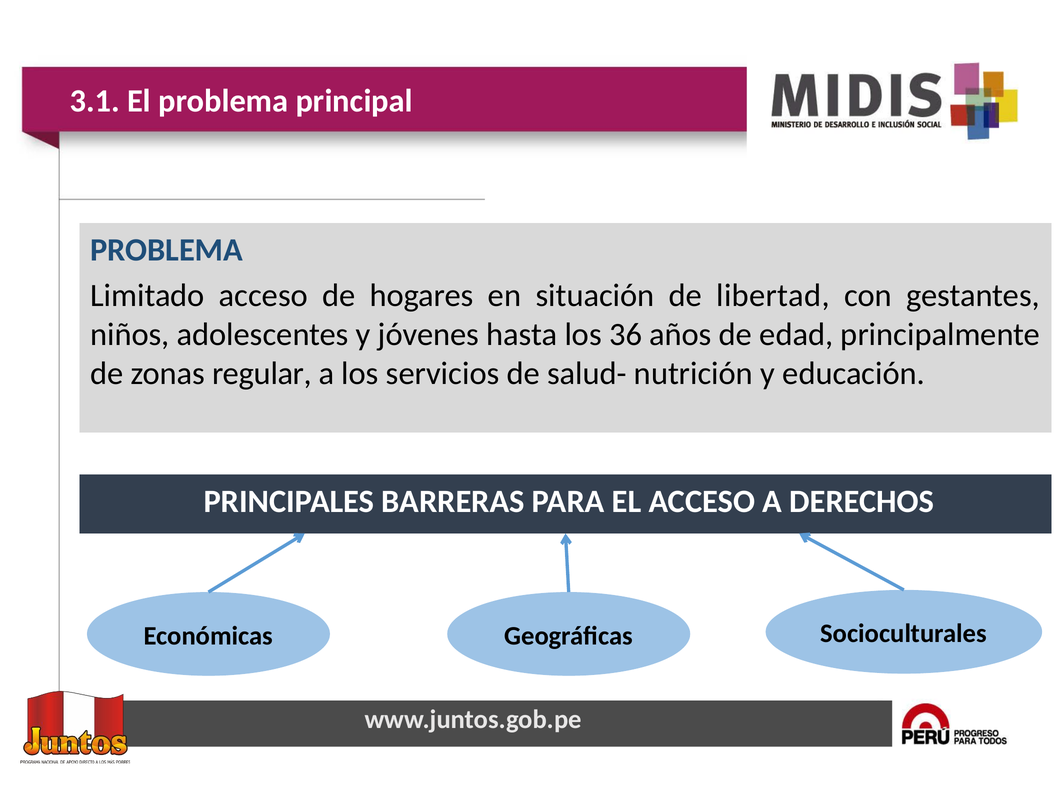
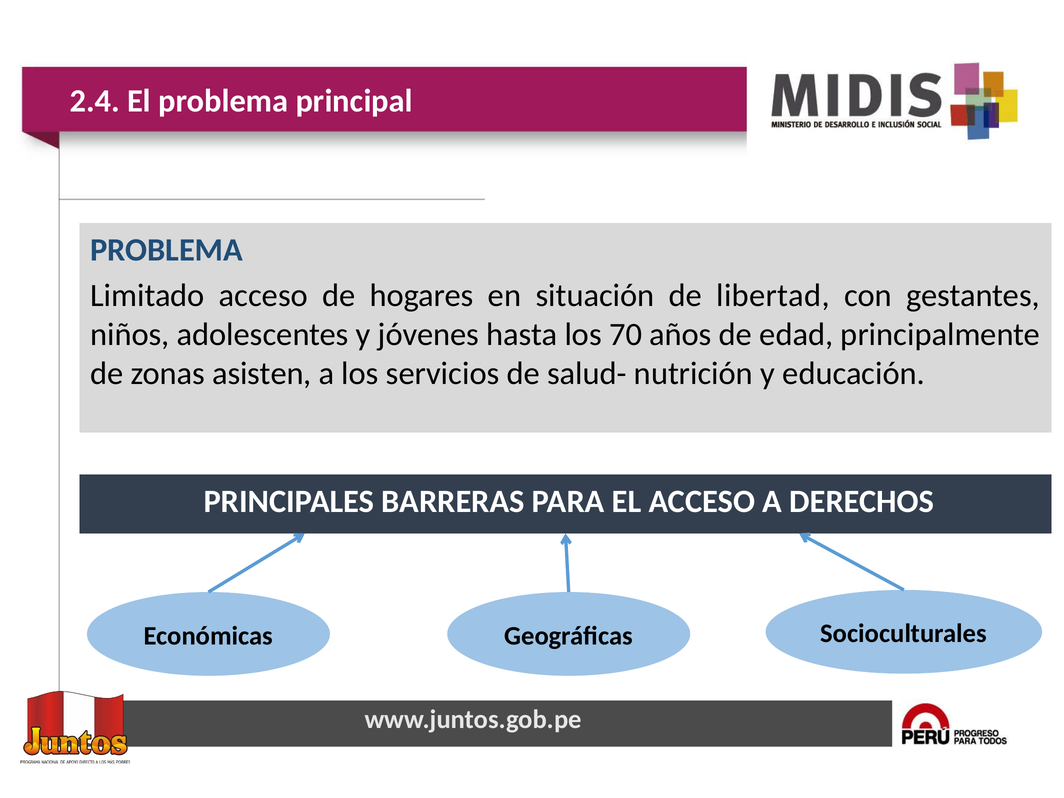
3.1: 3.1 -> 2.4 (95, 101)
36: 36 -> 70 (626, 335)
regular: regular -> asisten (262, 374)
